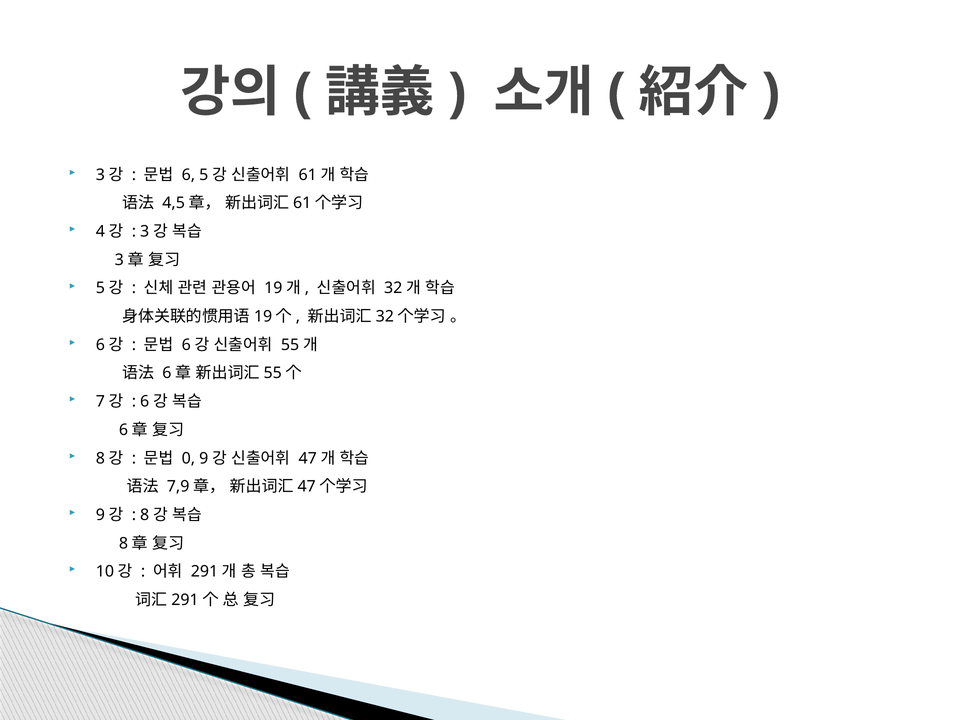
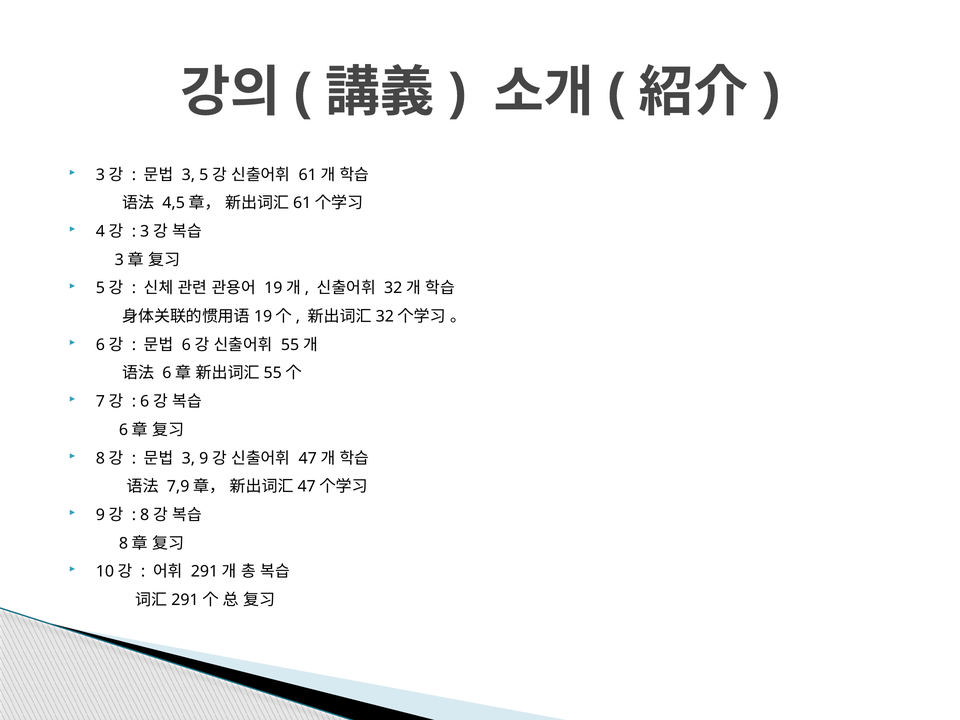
6: 6 -> 3 (188, 175)
0: 0 -> 3 (188, 458)
